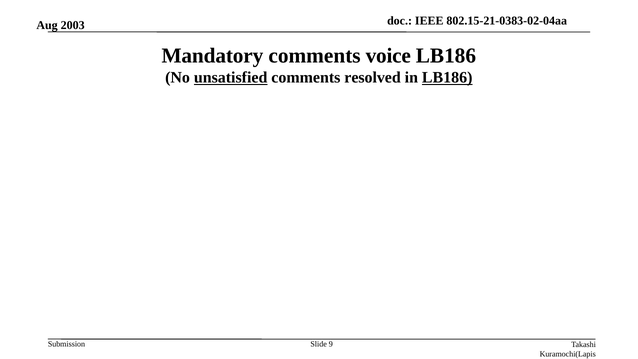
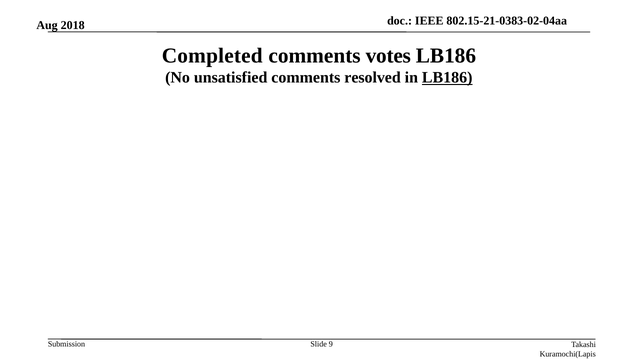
2003: 2003 -> 2018 (73, 26)
Mandatory: Mandatory -> Completed (212, 56)
voice: voice -> votes (388, 56)
unsatisfied underline: present -> none (231, 78)
